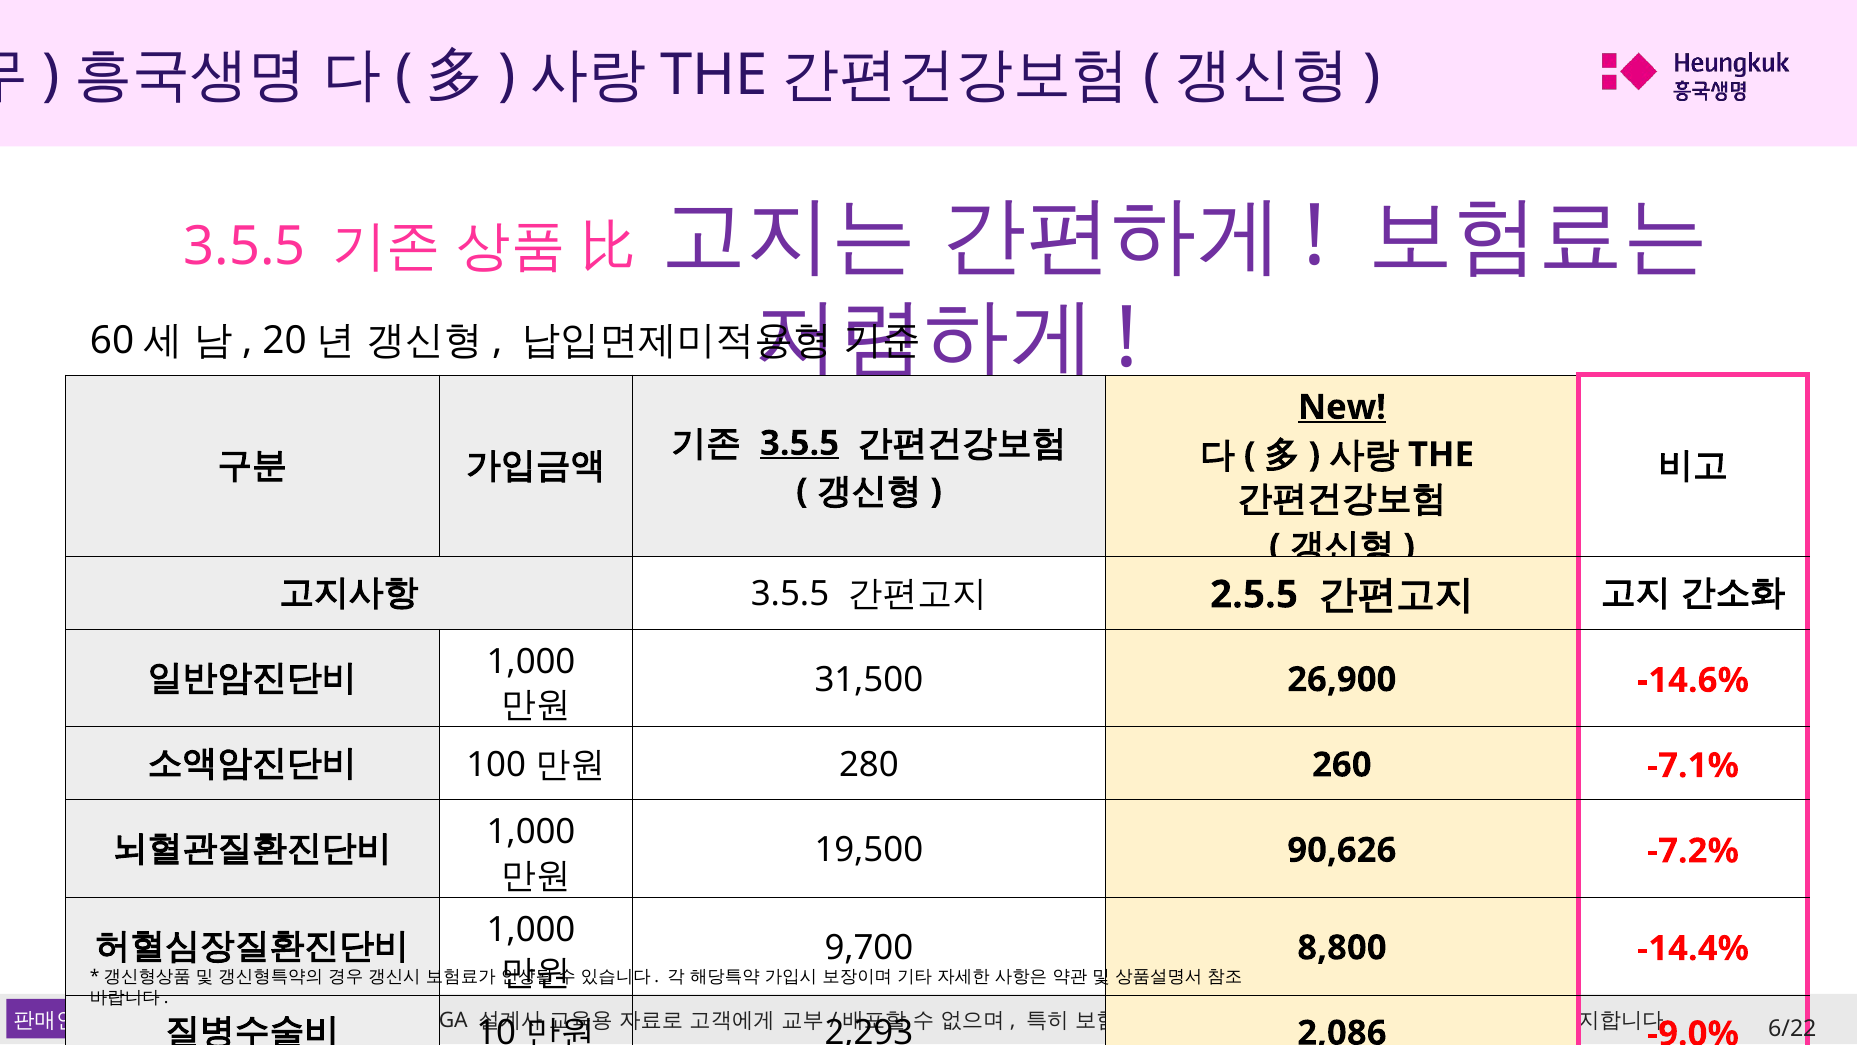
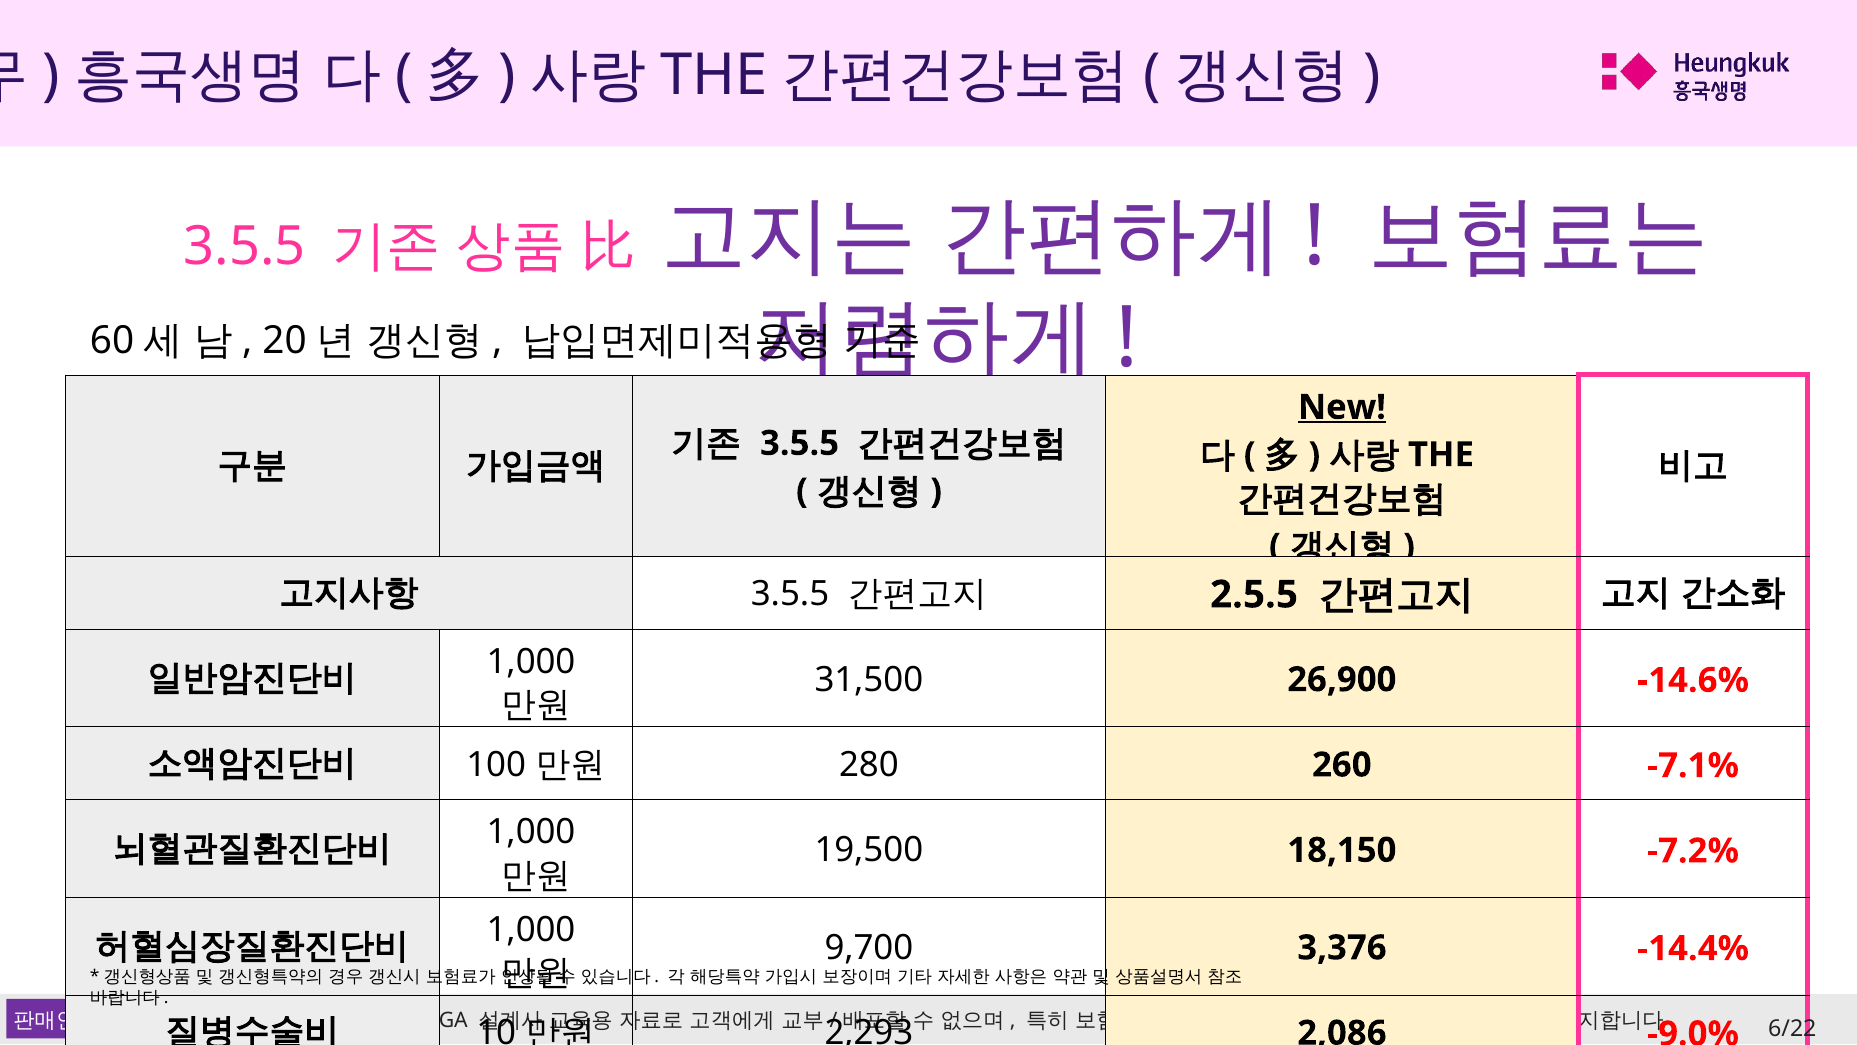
3.5.5 underline: present -> none (800, 443)
90,626: 90,626 -> 18,150 (1342, 850)
8,800: 8,800 -> 3,376 (1342, 947)
